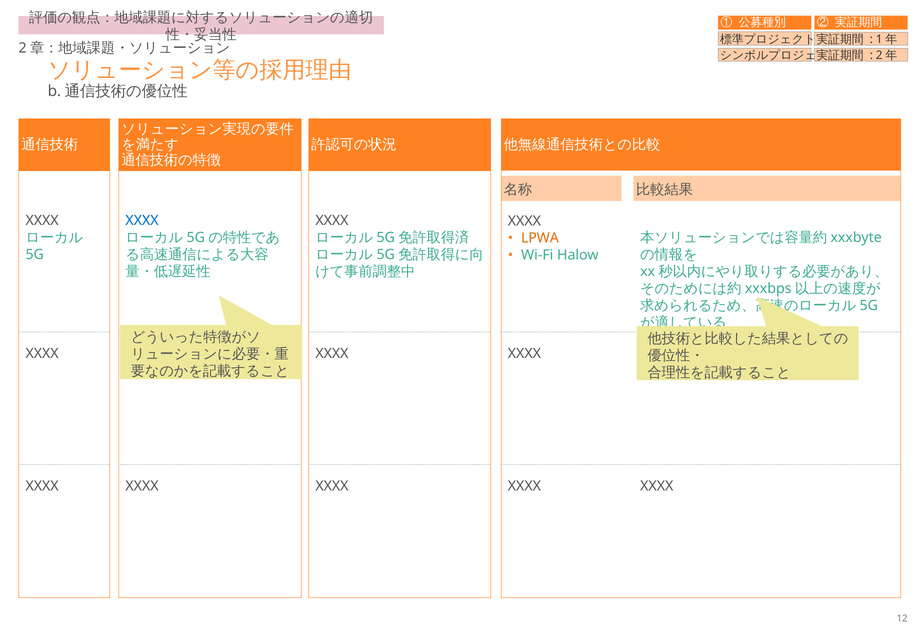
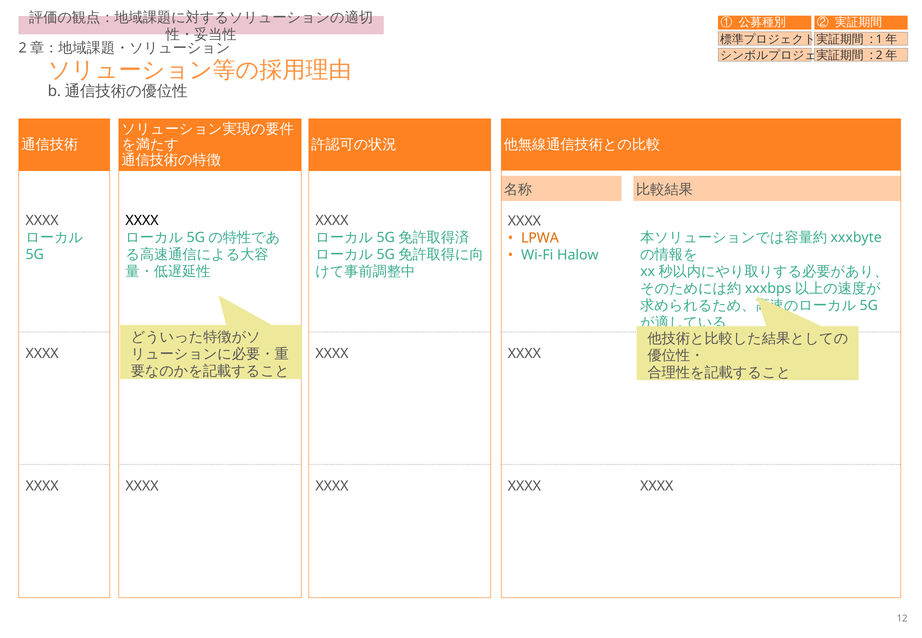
XXXX colour: blue -> black (142, 221)
